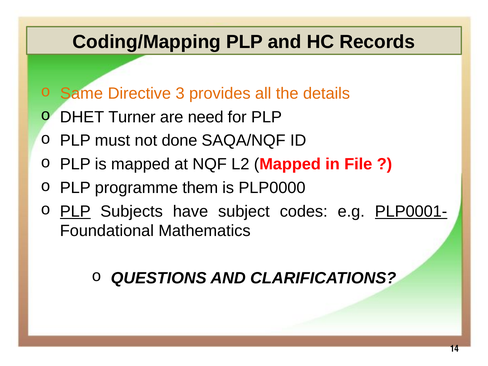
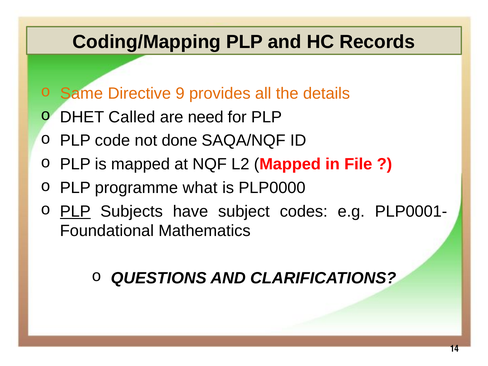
3: 3 -> 9 (180, 93)
Turner: Turner -> Called (132, 117)
must: must -> code (112, 141)
them: them -> what (200, 188)
PLP0001- underline: present -> none (411, 211)
